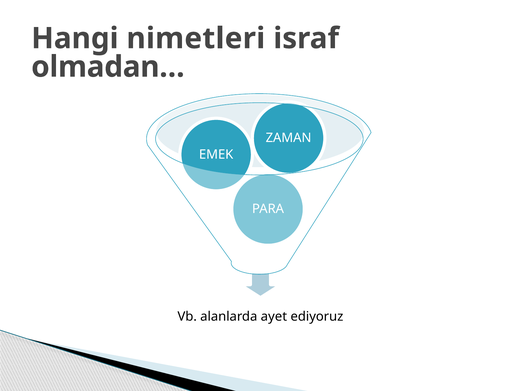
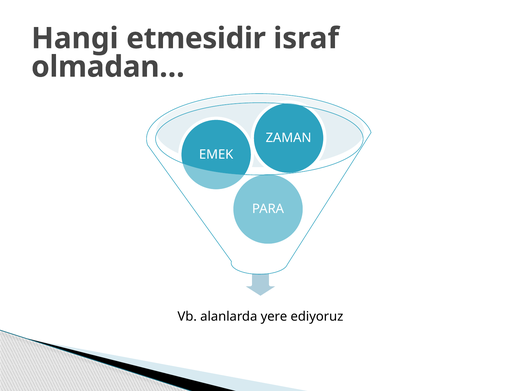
nimetleri: nimetleri -> etmesidir (196, 38)
ayet: ayet -> yere (274, 316)
